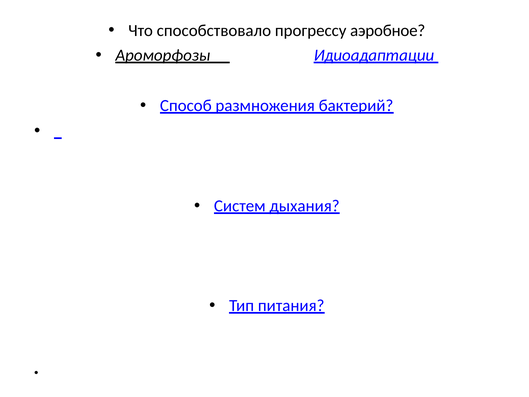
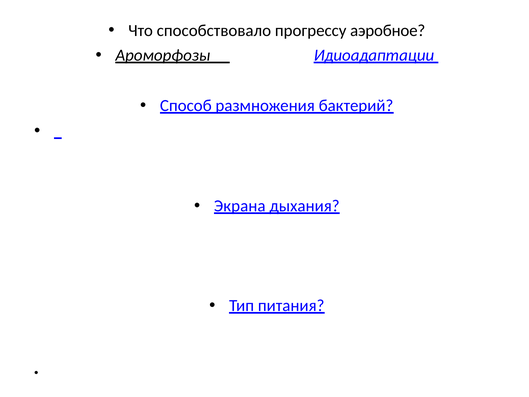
Систем: Систем -> Экрана (240, 206)
